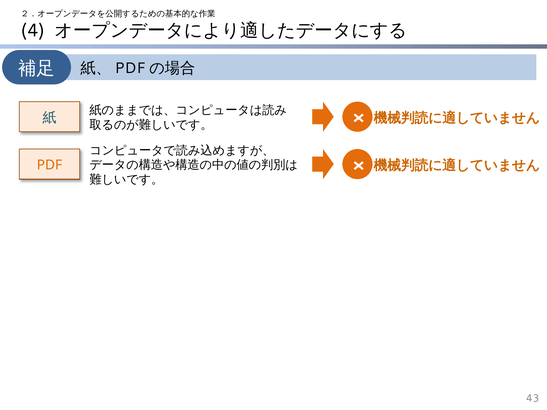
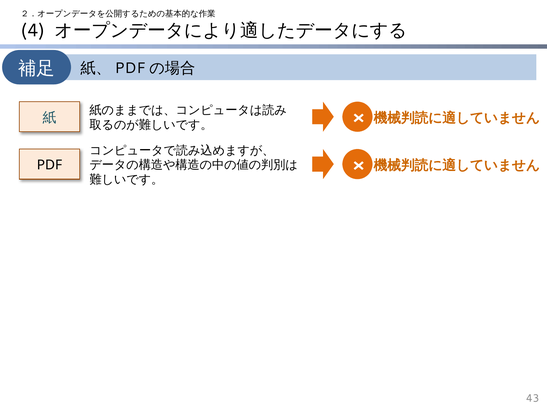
PDF colour: orange -> black (49, 165)
